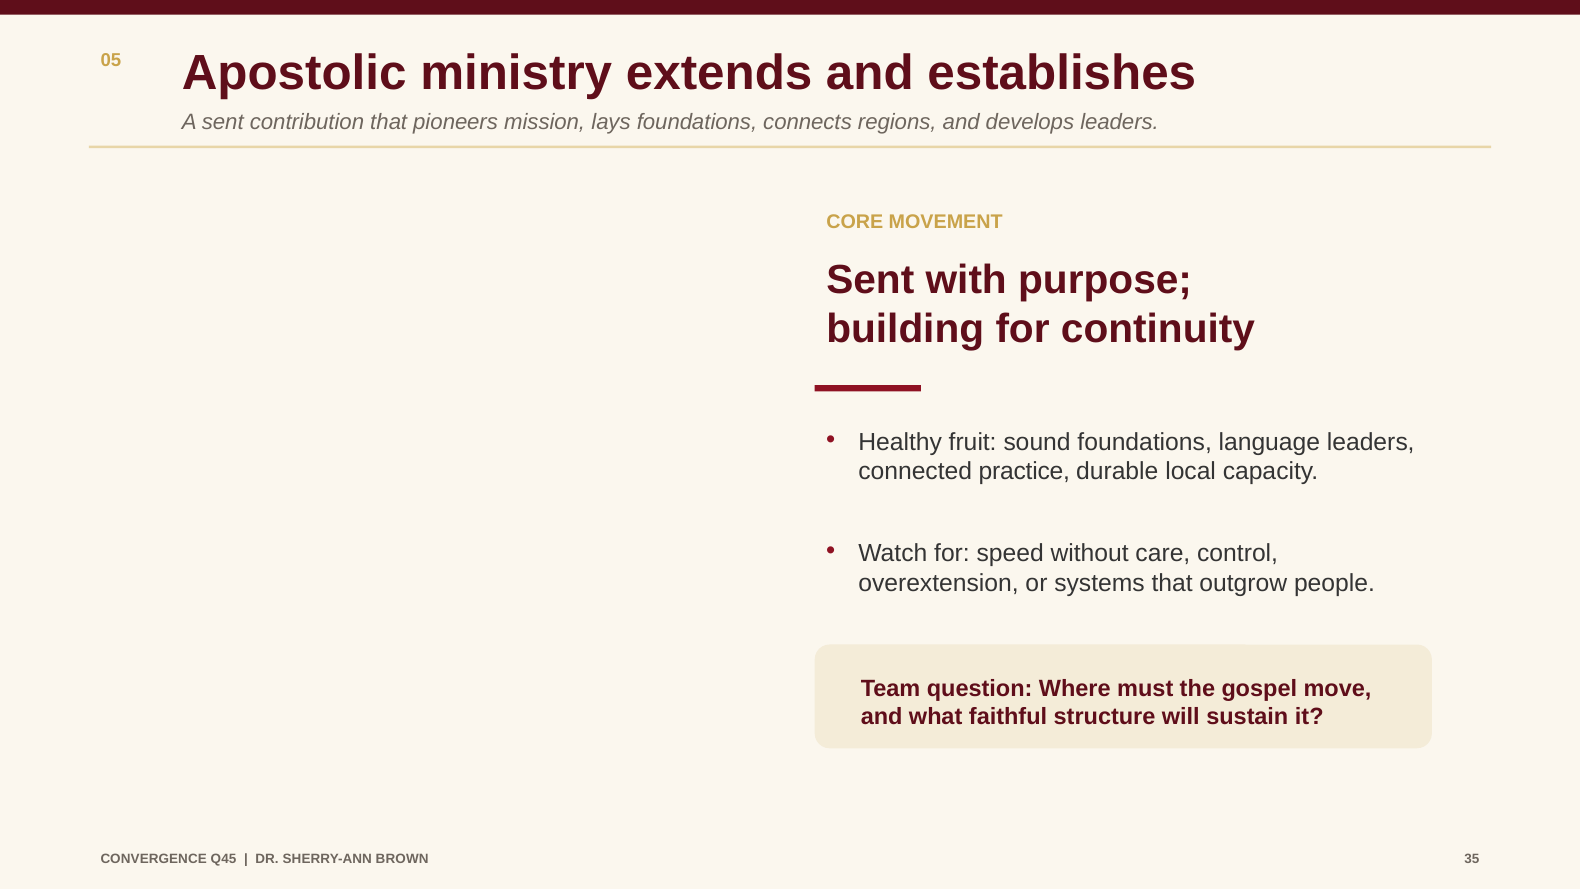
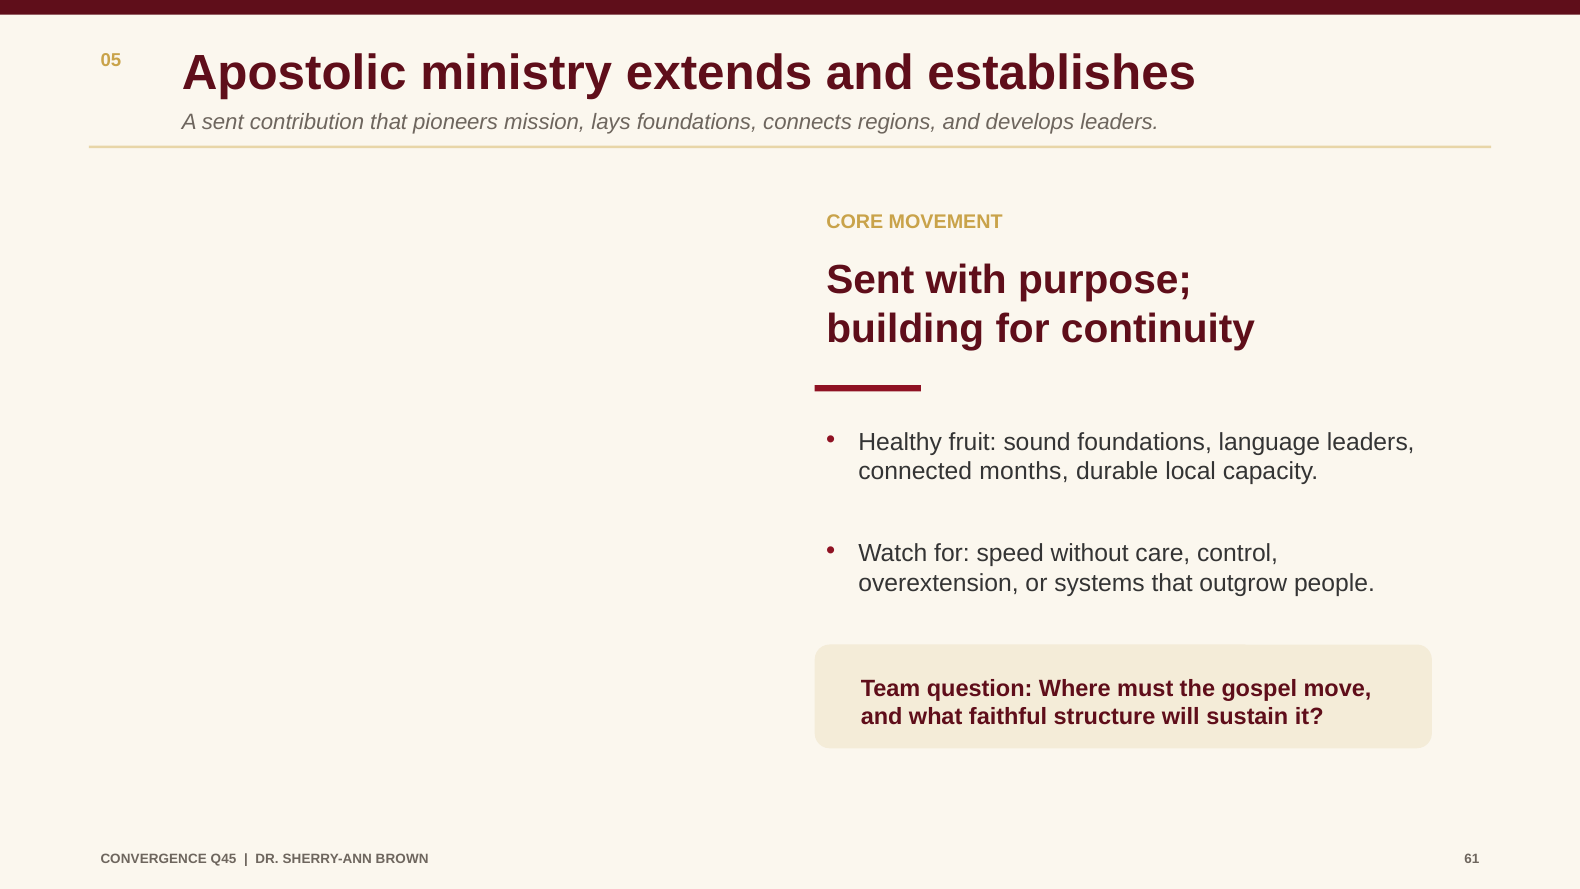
practice: practice -> months (1024, 472)
35: 35 -> 61 (1472, 859)
